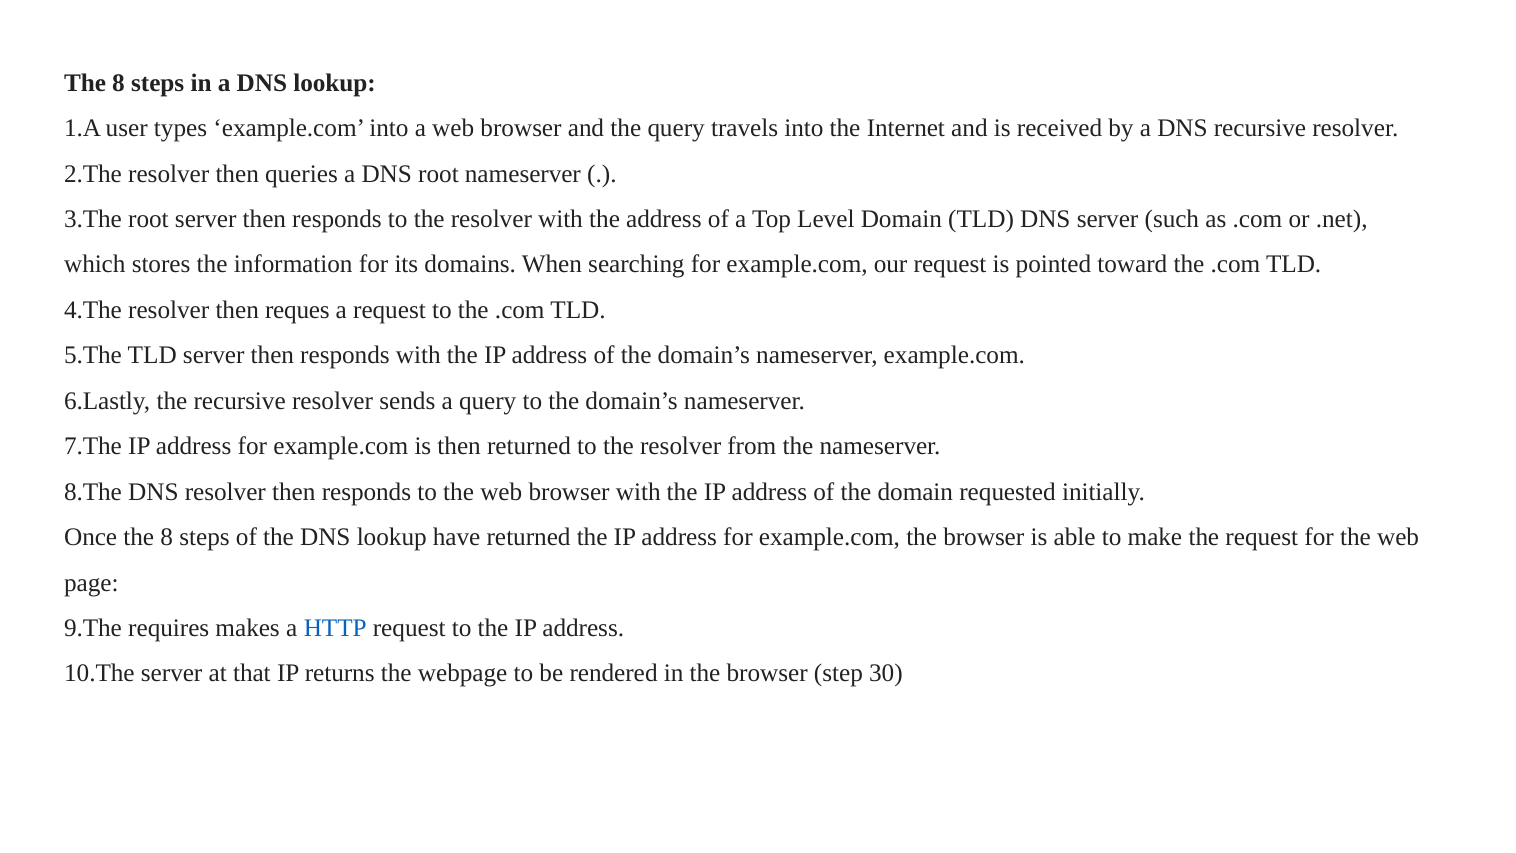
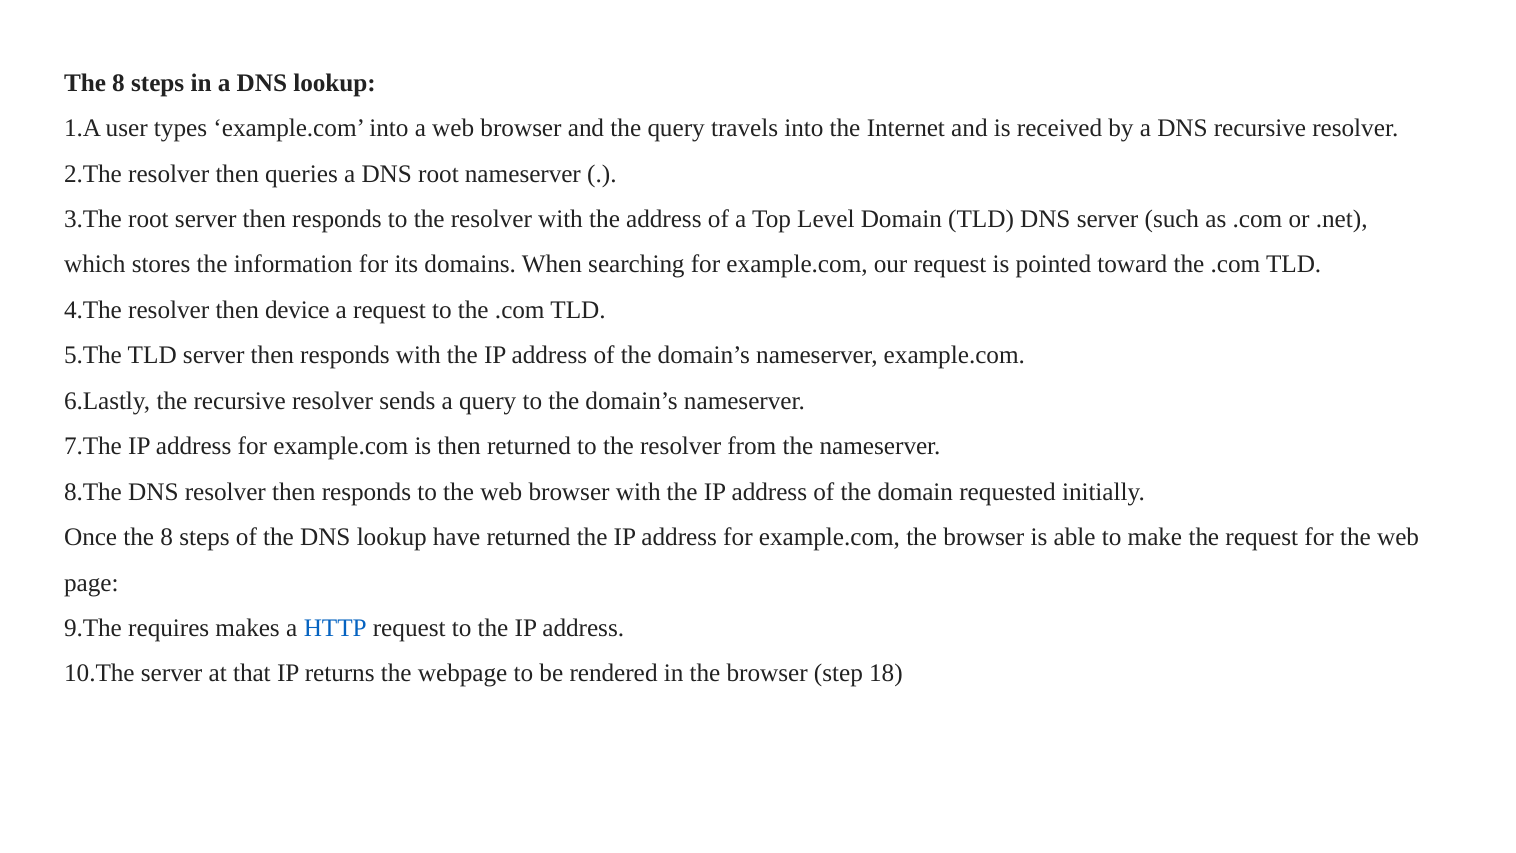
reques: reques -> device (297, 310)
30: 30 -> 18 (886, 673)
